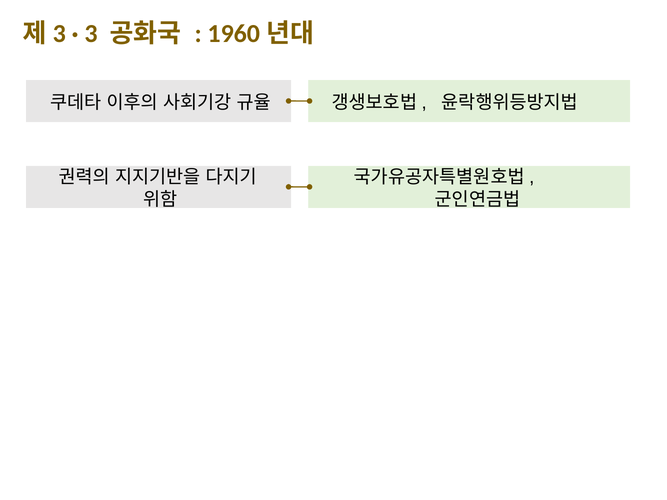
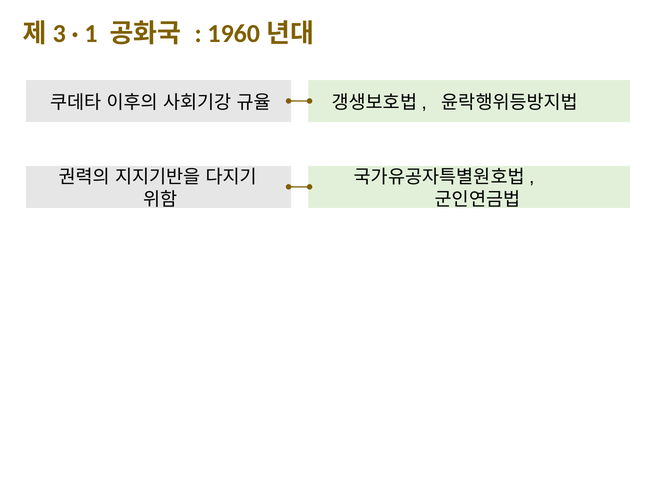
3: 3 -> 1 (91, 34)
